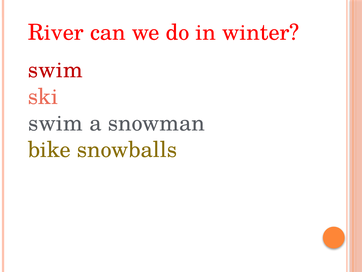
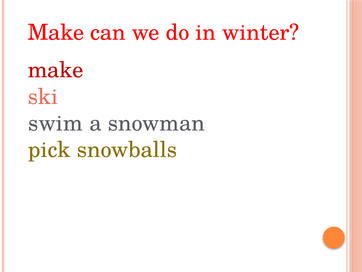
River: River -> Make (56, 33)
swim: swim -> make (56, 70)
bike: bike -> pick (49, 150)
